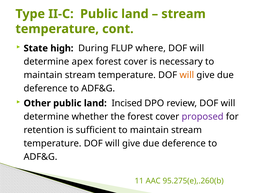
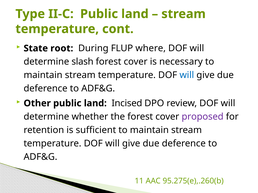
high: high -> root (62, 48)
apex: apex -> slash (82, 62)
will colour: orange -> blue (187, 75)
